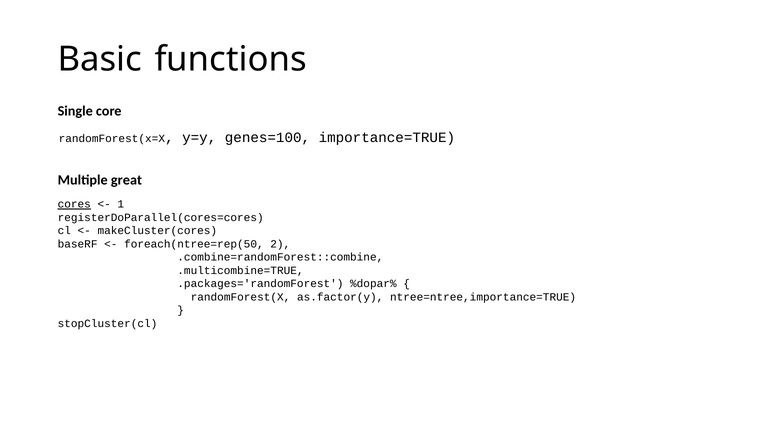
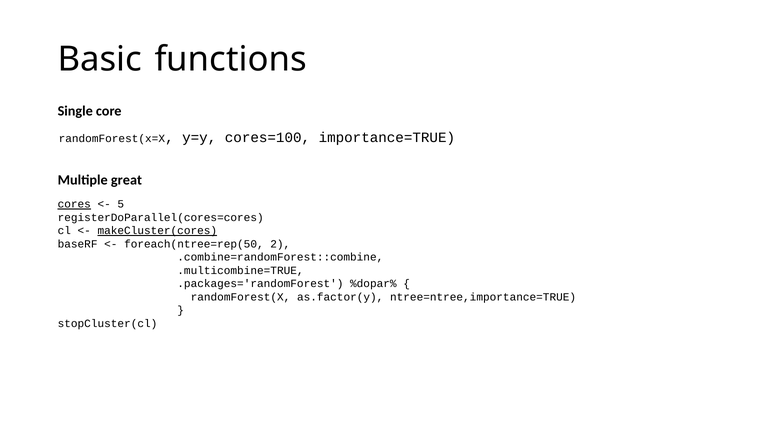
genes=100: genes=100 -> cores=100 (267, 137)
1: 1 -> 5 (121, 204)
makeCluster(cores underline: none -> present (157, 231)
